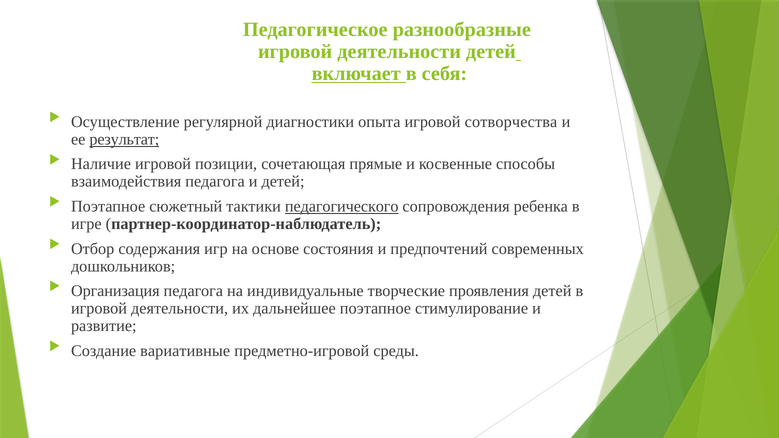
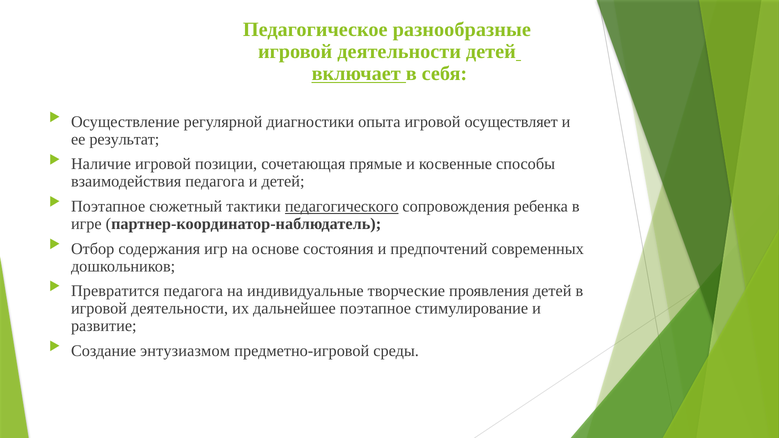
сотворчества: сотворчества -> осуществляет (511, 122)
результат underline: present -> none (124, 139)
Организация: Организация -> Превратится (115, 291)
вариативные: вариативные -> энтузиазмом (185, 351)
